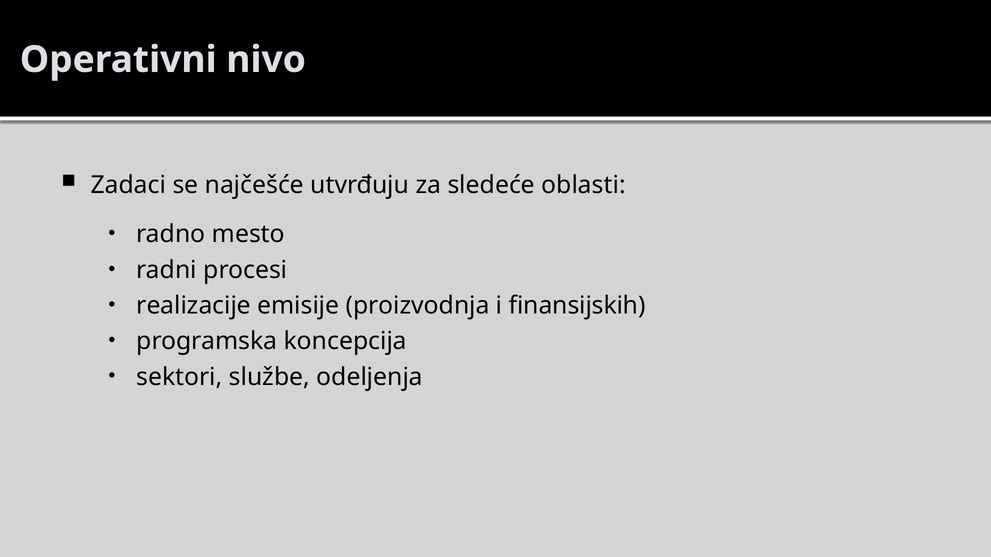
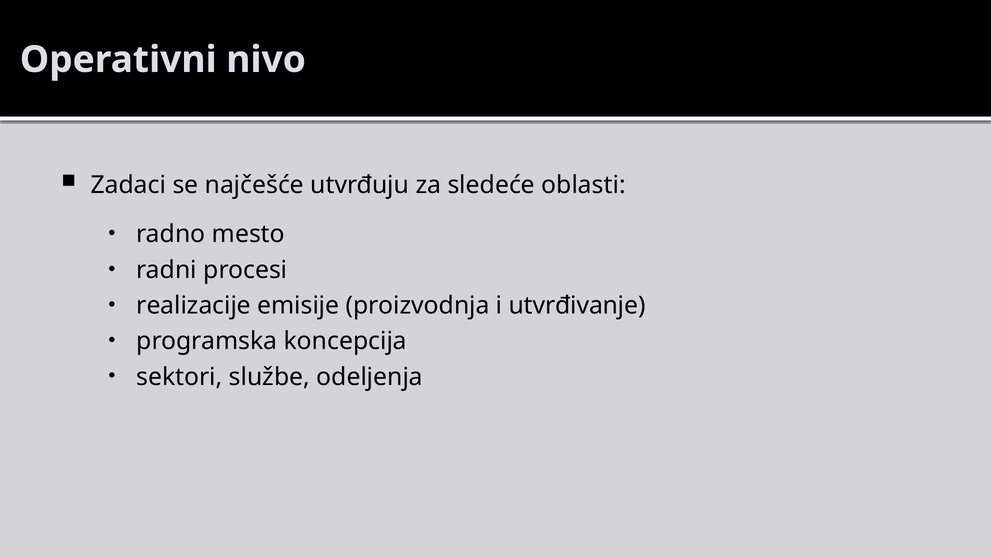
finansijskih: finansijskih -> utvrđivanje (577, 306)
